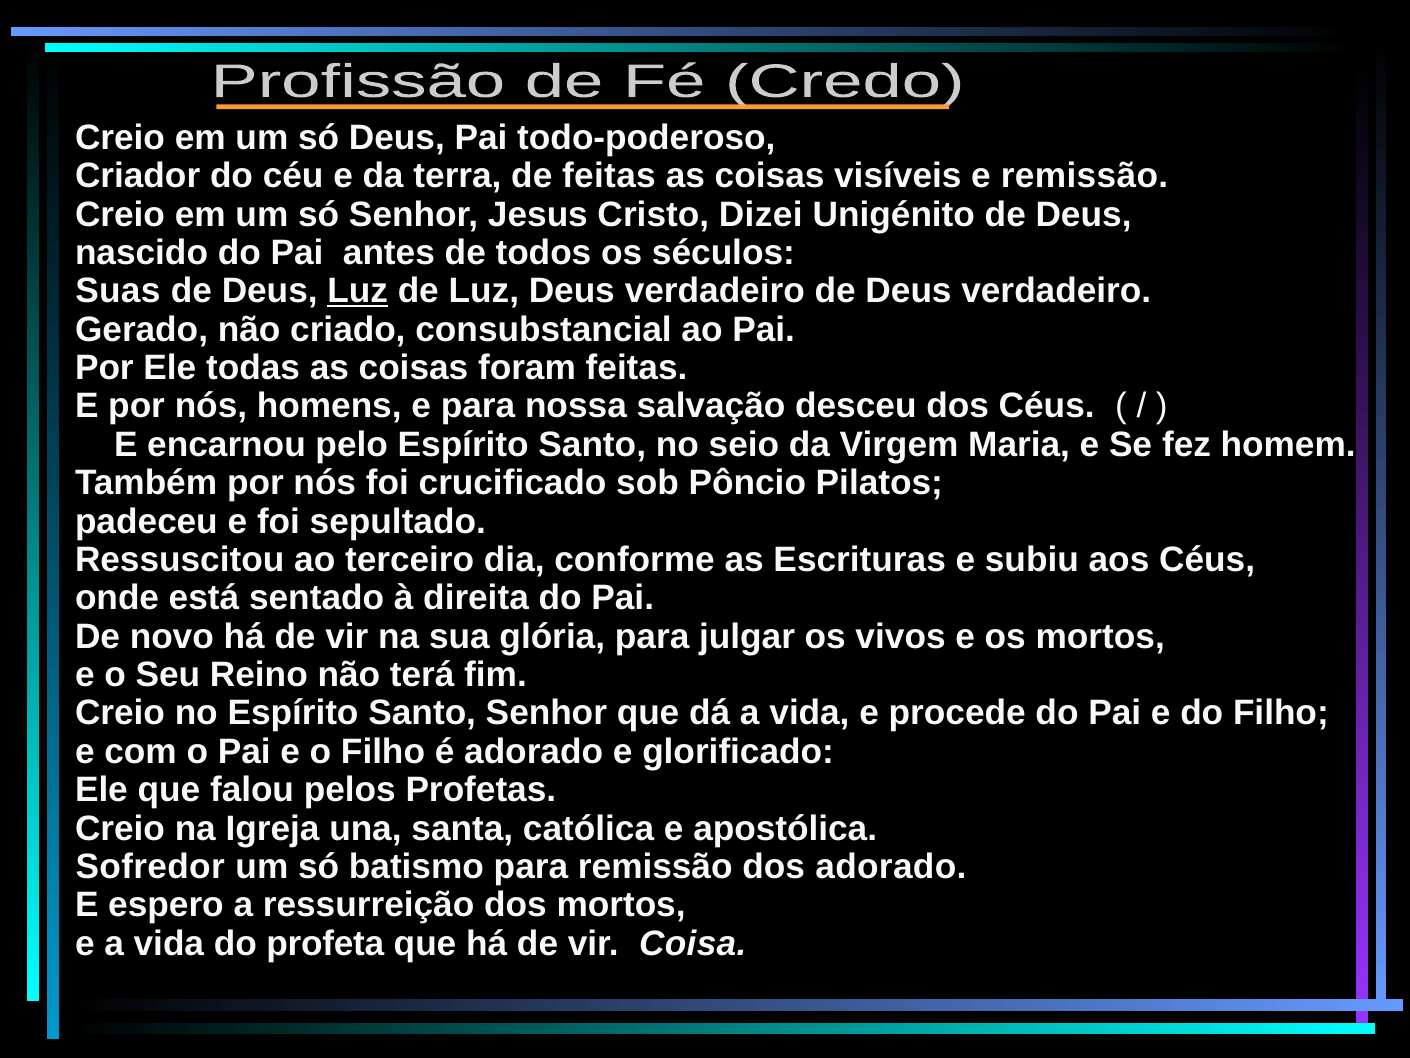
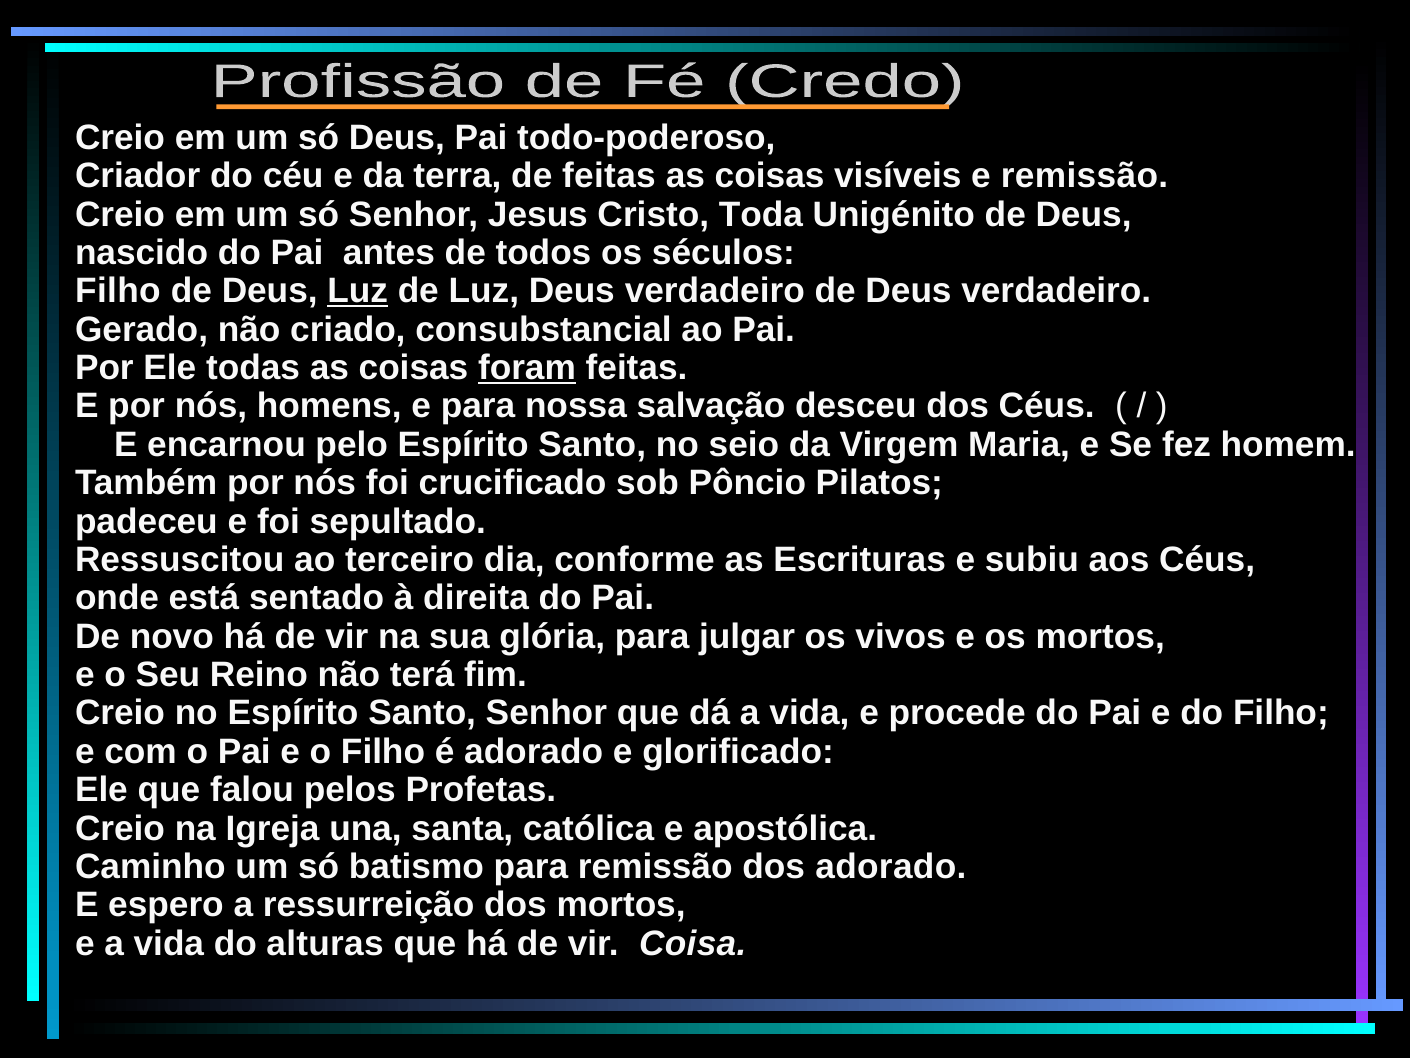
Dizei: Dizei -> Toda (761, 214)
Suas: Suas -> Filho (118, 291)
foram underline: none -> present (527, 368)
Sofredor: Sofredor -> Caminho (150, 866)
profeta: profeta -> alturas (325, 943)
